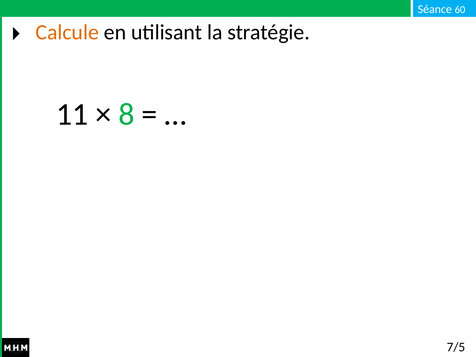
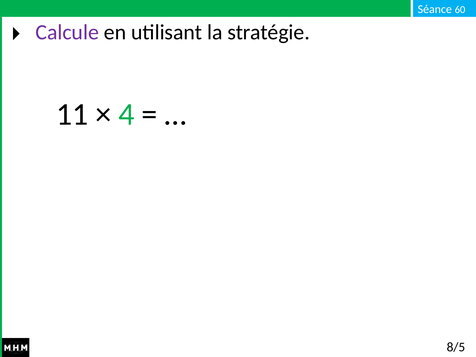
Calcule colour: orange -> purple (67, 32)
8: 8 -> 4 (126, 114)
7/5: 7/5 -> 8/5 (456, 347)
